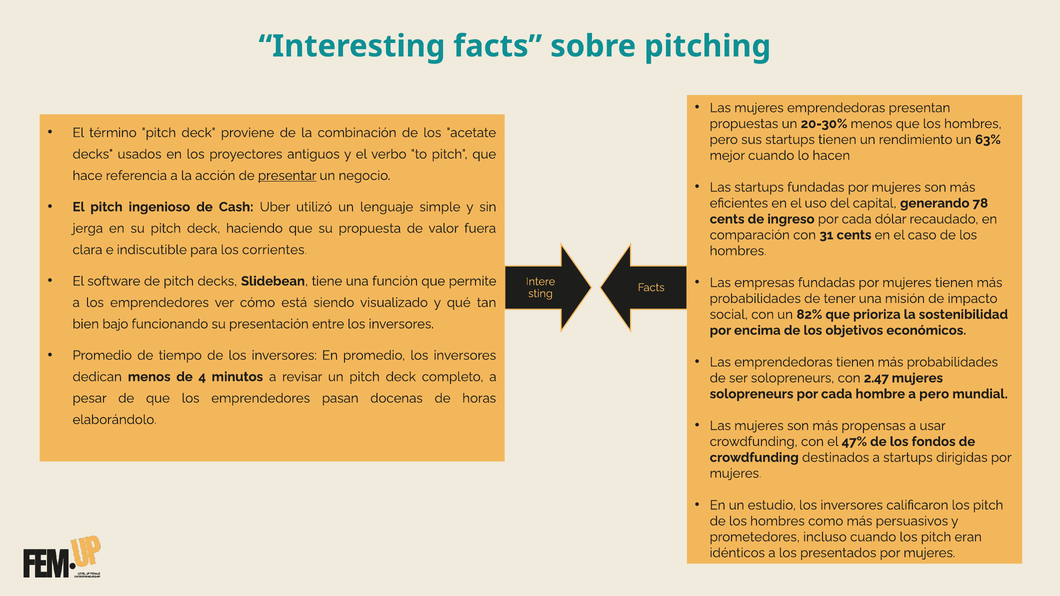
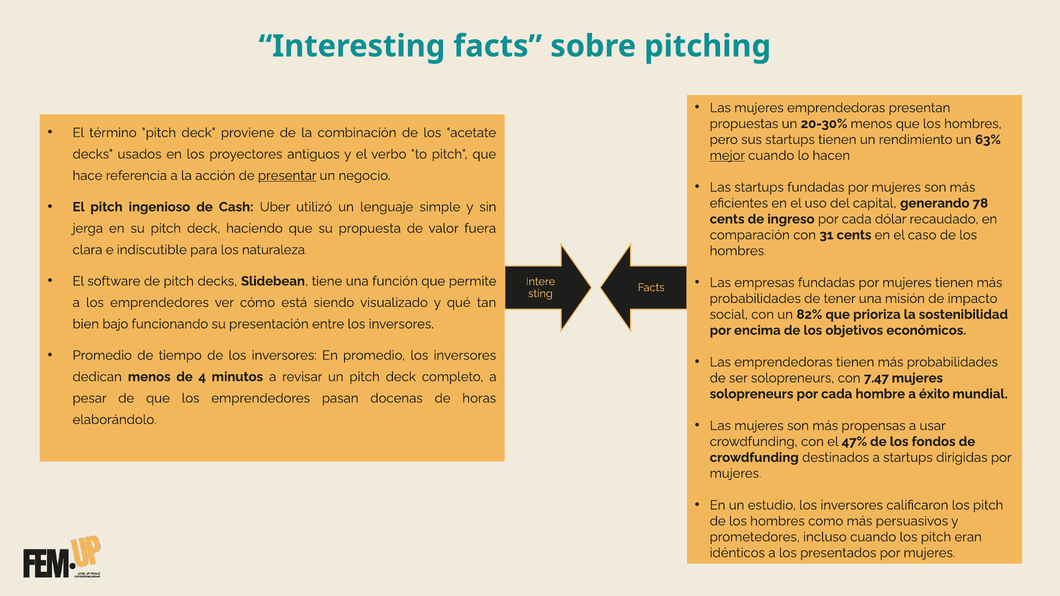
mejor underline: none -> present (727, 156)
corrientes: corrientes -> naturaleza (275, 250)
2.47: 2.47 -> 7.47 (876, 378)
a pero: pero -> éxito (934, 394)
